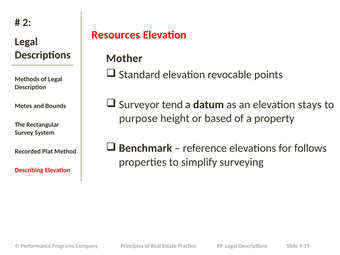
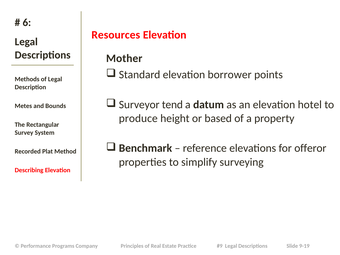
2: 2 -> 6 (27, 23)
revocable: revocable -> borrower (230, 75)
stays: stays -> hotel (310, 105)
purpose: purpose -> produce (138, 118)
follows: follows -> offeror (310, 148)
